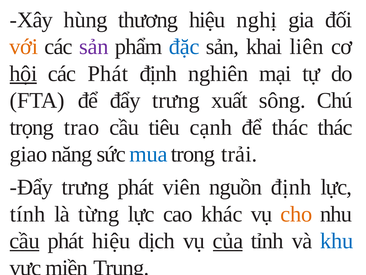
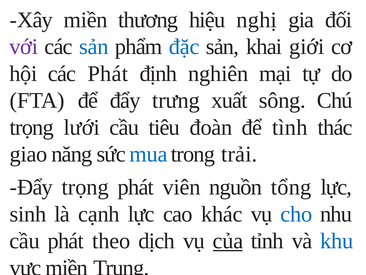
Xây hùng: hùng -> miền (86, 20)
với colour: orange -> purple (24, 47)
sản colour: purple -> blue (94, 47)
liên: liên -> giới (307, 47)
hội underline: present -> none (23, 73)
trao: trao -> lưới (82, 127)
cạnh: cạnh -> đoàn (211, 127)
để thác: thác -> tình (290, 127)
trưng: trưng -> trọng (85, 187)
nguồn định: định -> tổng (291, 187)
tính: tính -> sinh (28, 214)
từng: từng -> cạnh (99, 214)
cho colour: orange -> blue (296, 214)
cầu underline: present -> none (25, 241)
phát hiệu: hiệu -> theo (111, 241)
